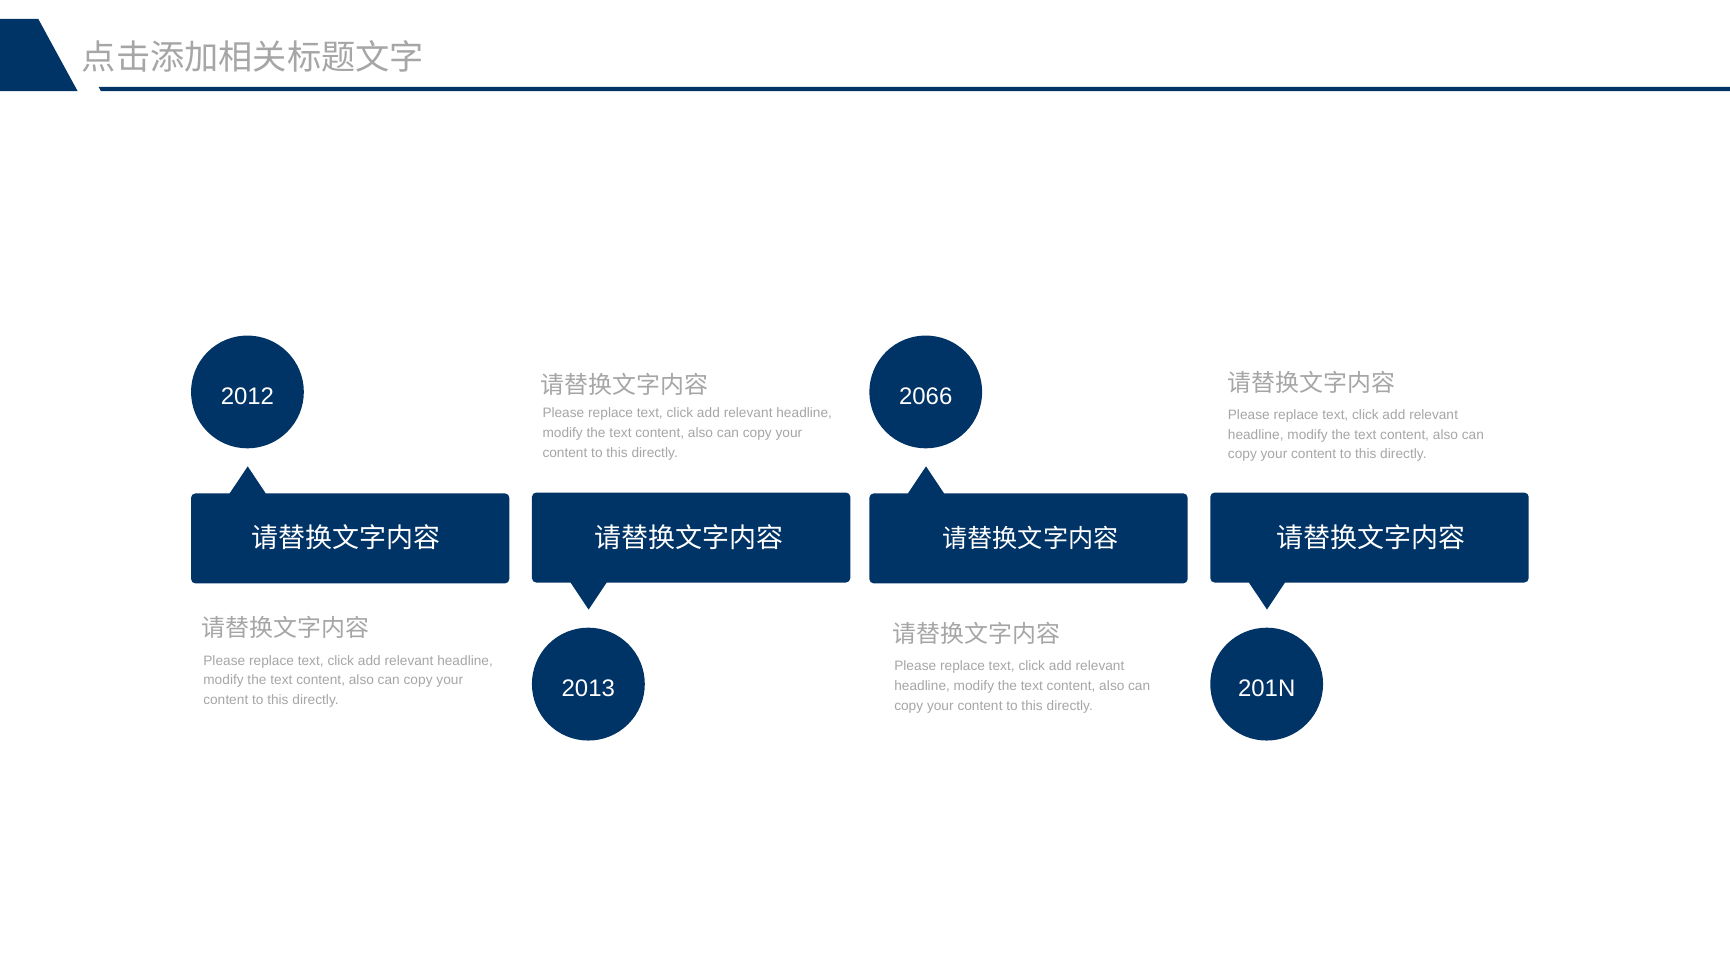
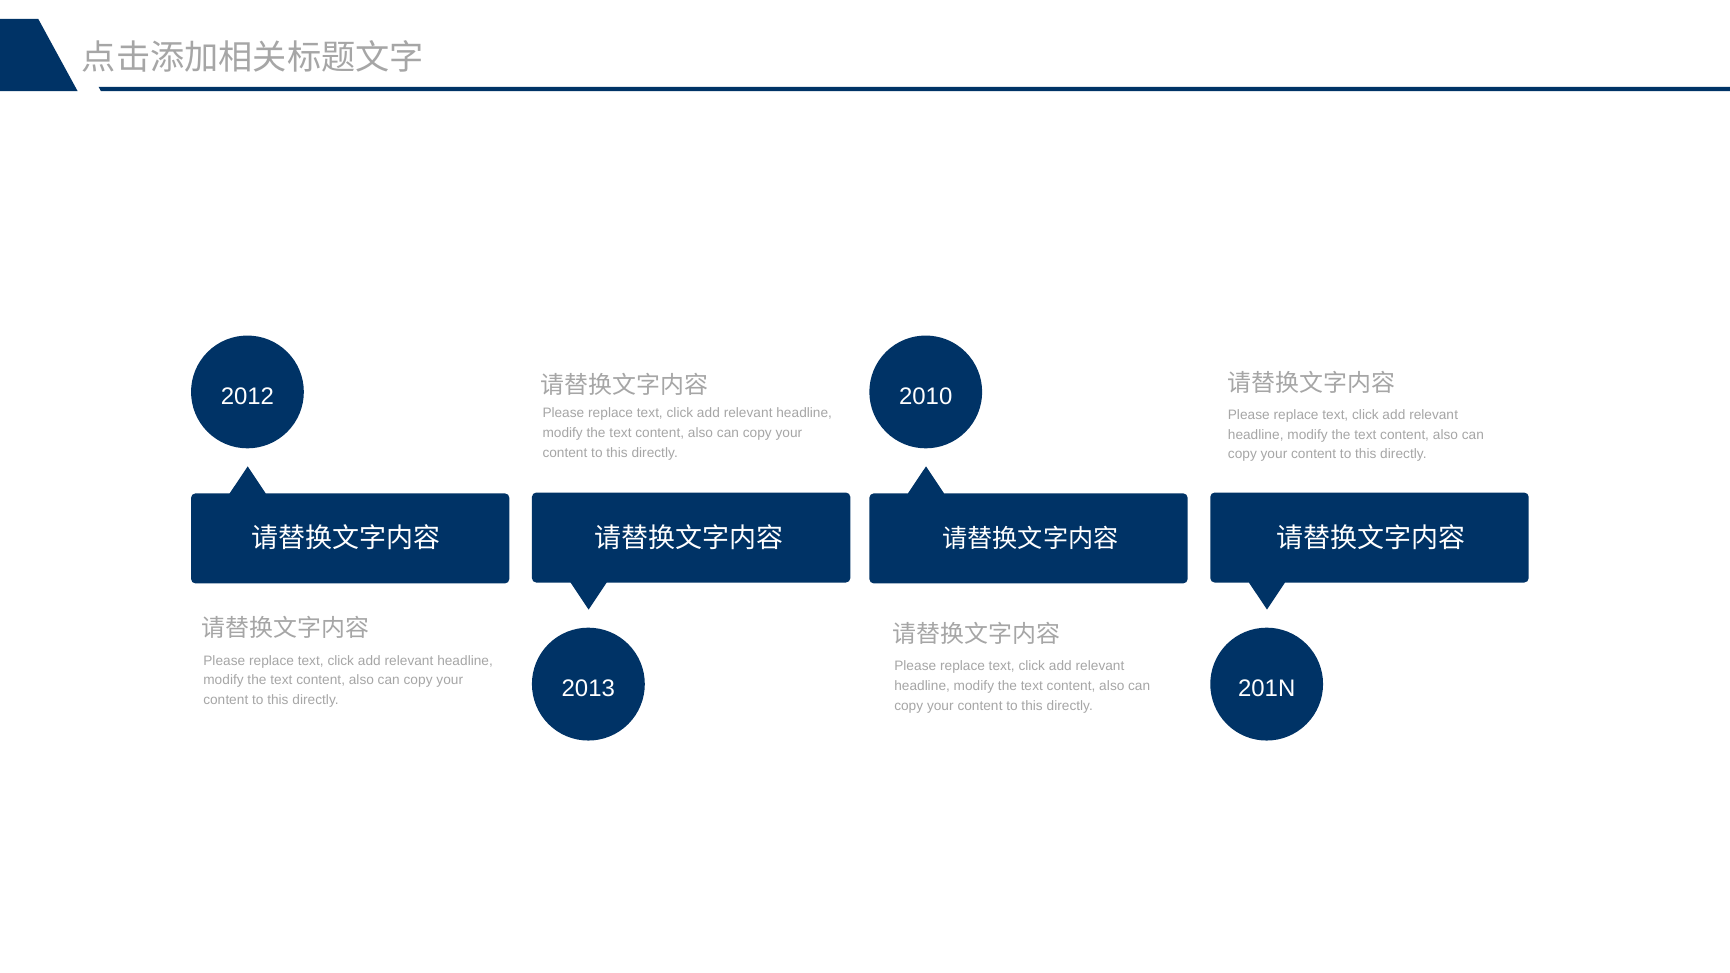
2066: 2066 -> 2010 (926, 397)
